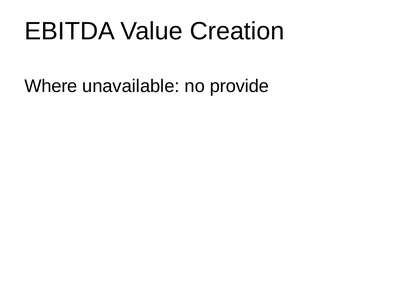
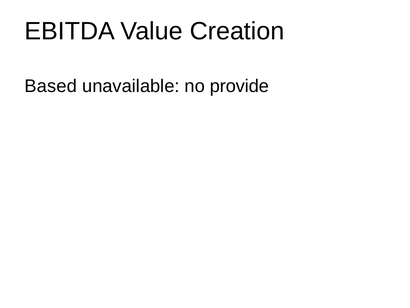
Where: Where -> Based (51, 86)
